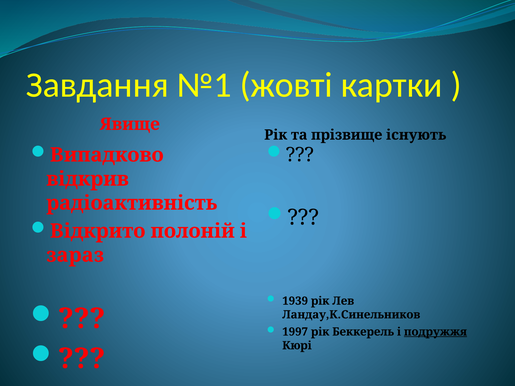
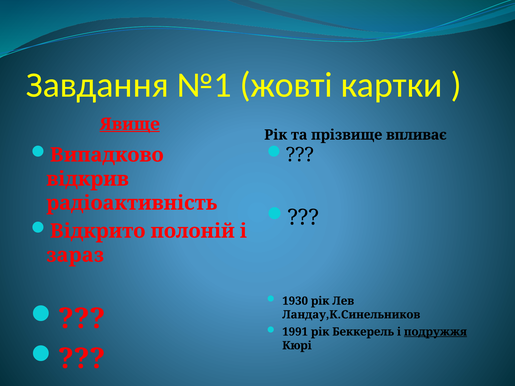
Явище underline: none -> present (130, 124)
існують: існують -> впливає (416, 135)
1939: 1939 -> 1930 (295, 301)
1997: 1997 -> 1991 (295, 332)
